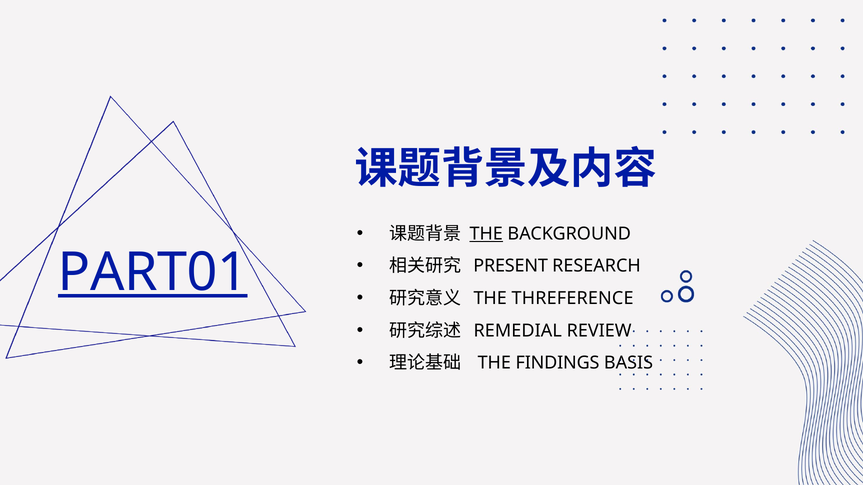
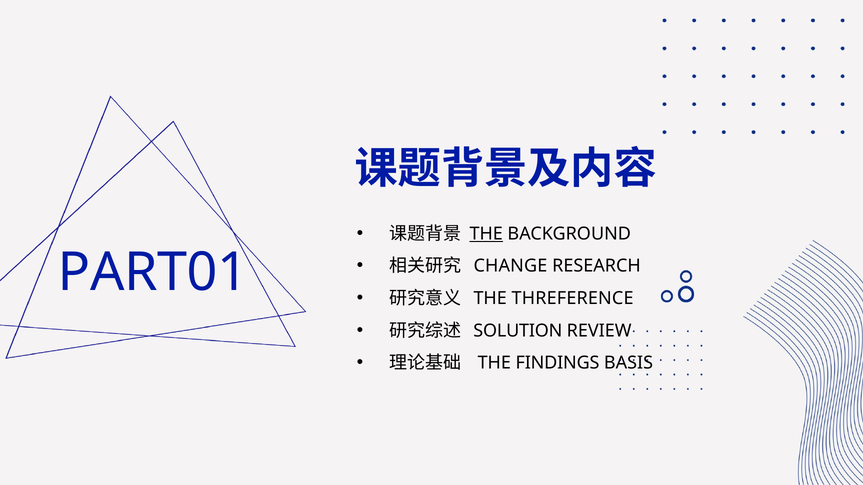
PRESENT: PRESENT -> CHANGE (510, 266)
PART01 underline: present -> none (153, 273)
REMEDIAL: REMEDIAL -> SOLUTION (518, 331)
